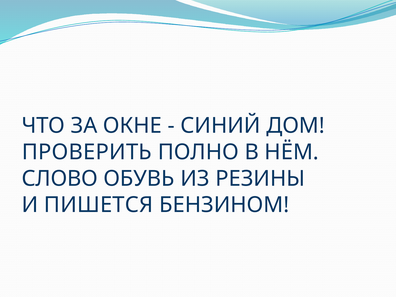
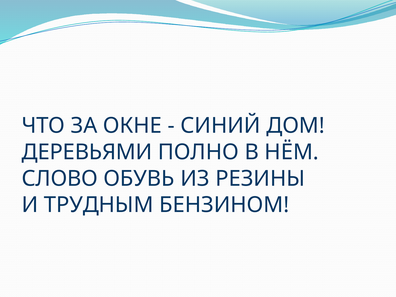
ПРОВЕРИТЬ: ПРОВЕРИТЬ -> ДЕРЕВЬЯМИ (87, 152)
ПИШЕТСЯ: ПИШЕТСЯ -> ТРУДНЫМ (99, 205)
